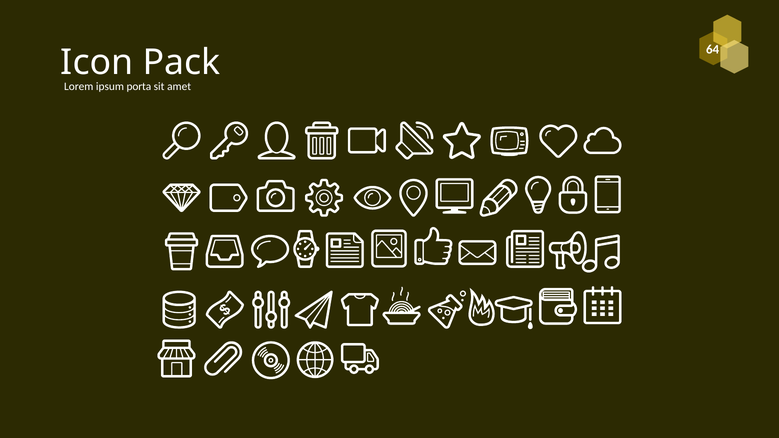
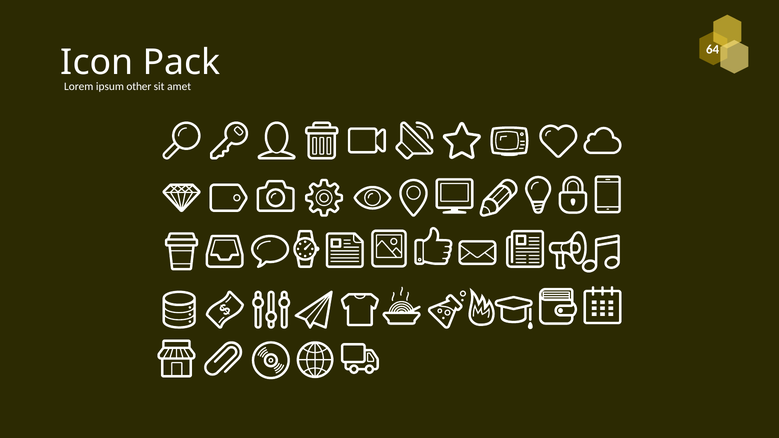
porta: porta -> other (139, 87)
